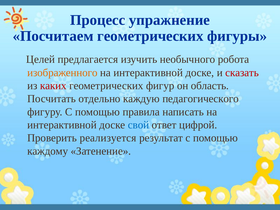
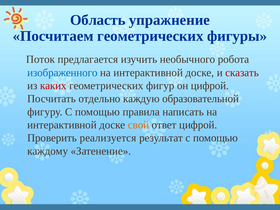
Процесс: Процесс -> Область (98, 20)
Целей: Целей -> Поток (41, 59)
изображенного colour: orange -> blue (62, 73)
он область: область -> цифрой (210, 86)
педагогического: педагогического -> образовательной (201, 99)
свой colour: blue -> orange (139, 125)
